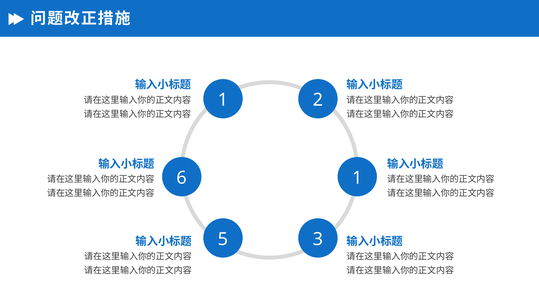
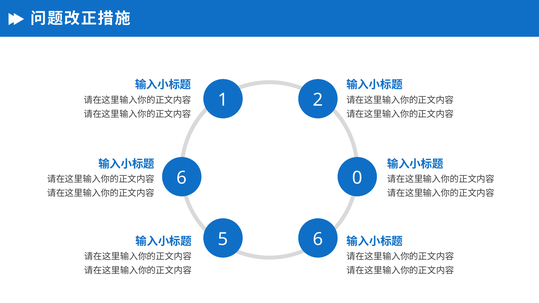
6 1: 1 -> 0 (357, 178)
5 3: 3 -> 6 (318, 239)
